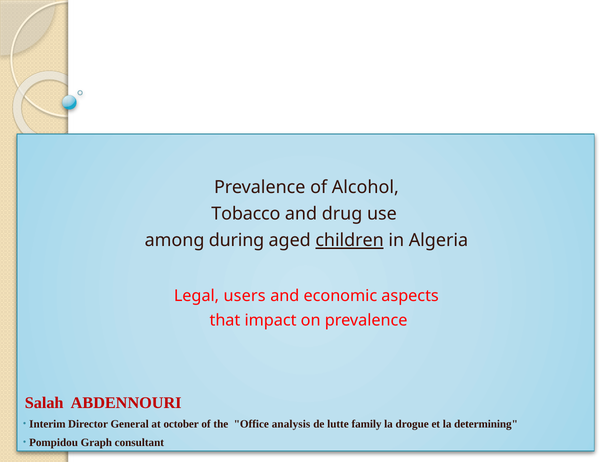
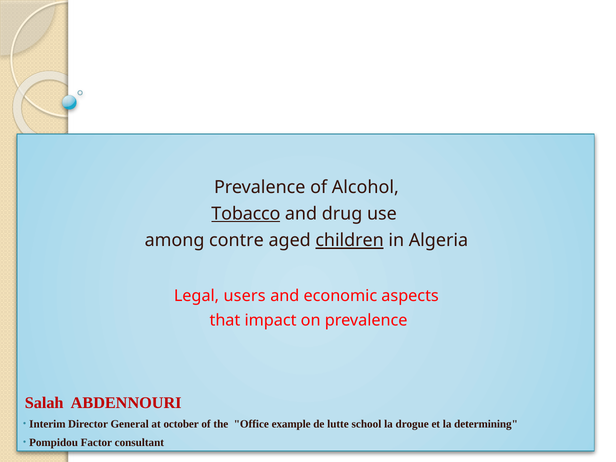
Tobacco underline: none -> present (246, 214)
during: during -> contre (236, 241)
analysis: analysis -> example (291, 424)
family: family -> school (366, 424)
Graph: Graph -> Factor (96, 442)
